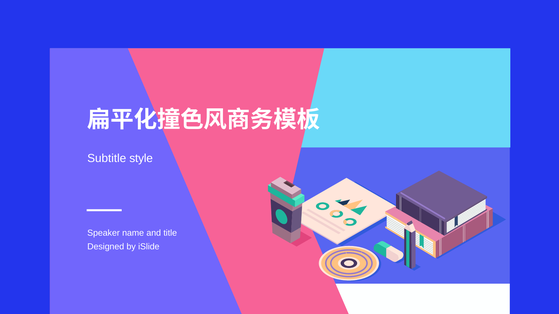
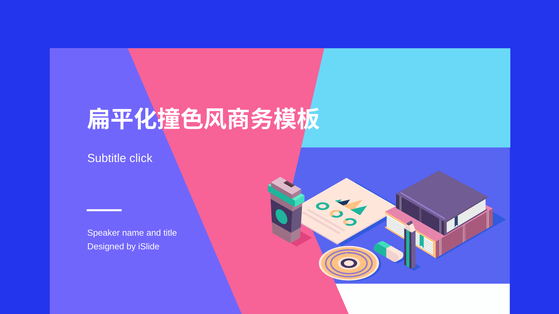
style: style -> click (141, 158)
